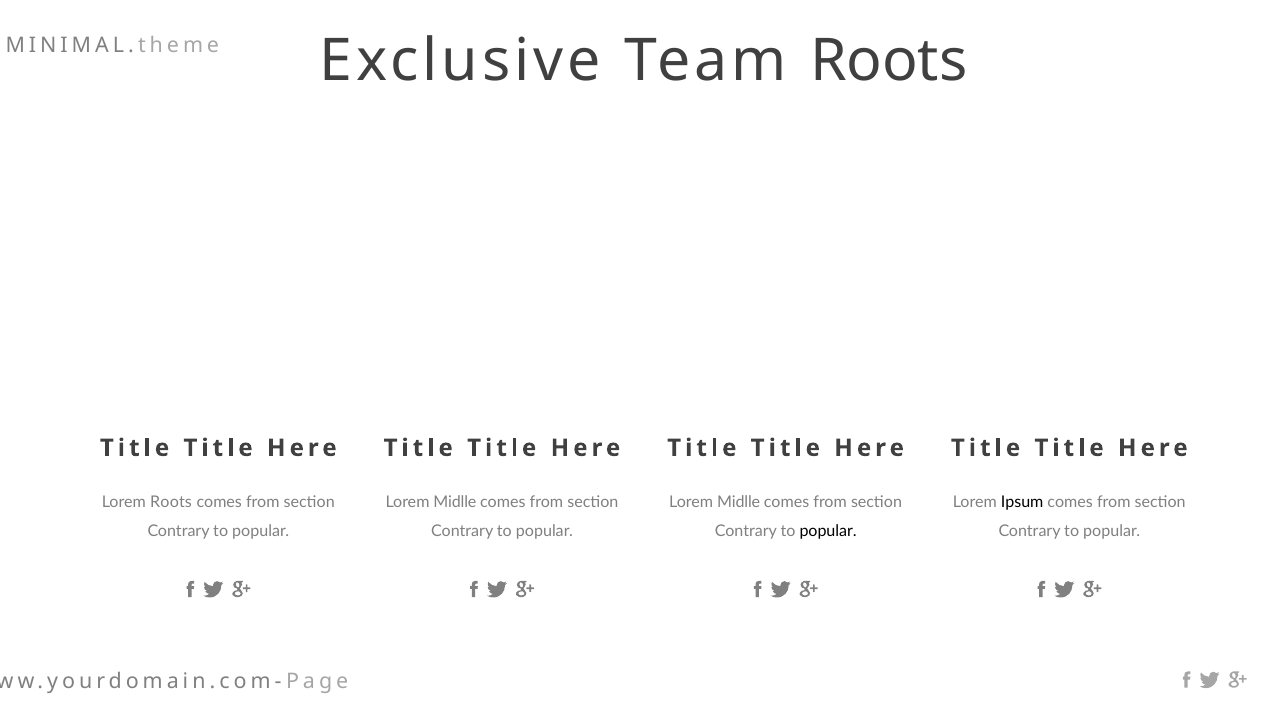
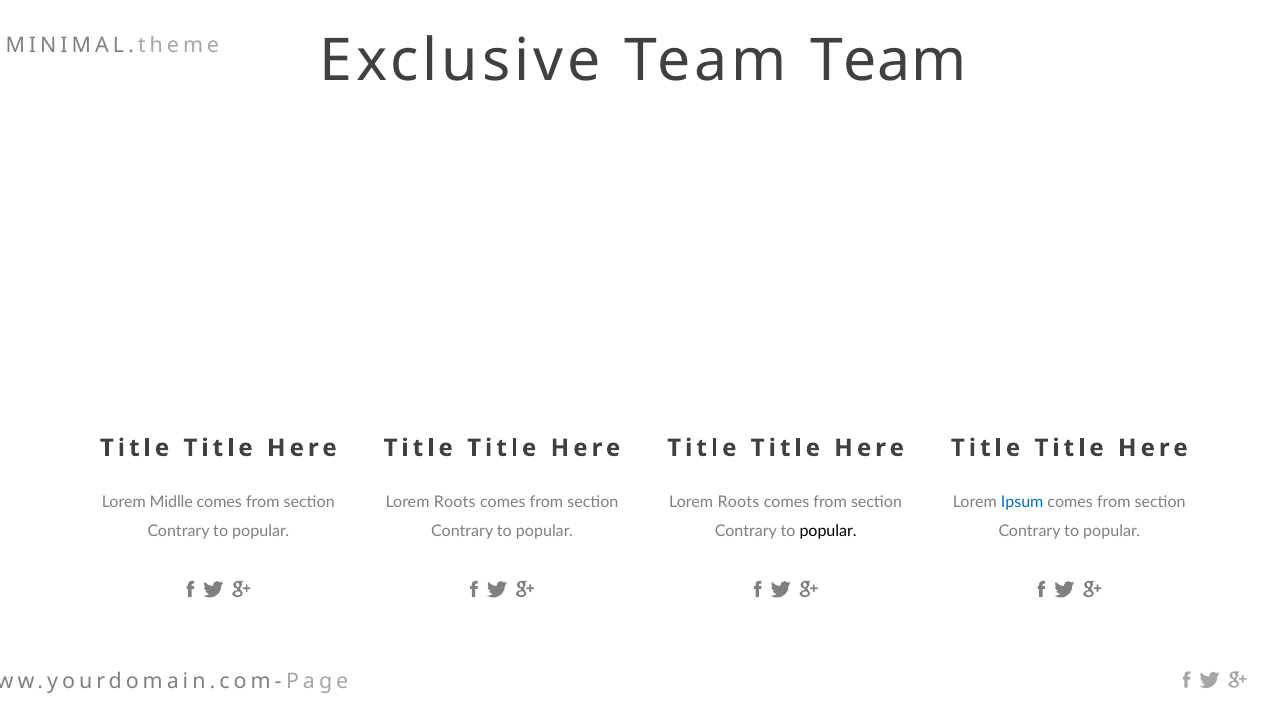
Team Roots: Roots -> Team (888, 61)
Lorem Roots: Roots -> Midlle (171, 503)
Midlle: Midlle -> Roots (455, 503)
Midlle: Midlle -> Roots (738, 503)
Ipsum colour: black -> blue (1022, 503)
